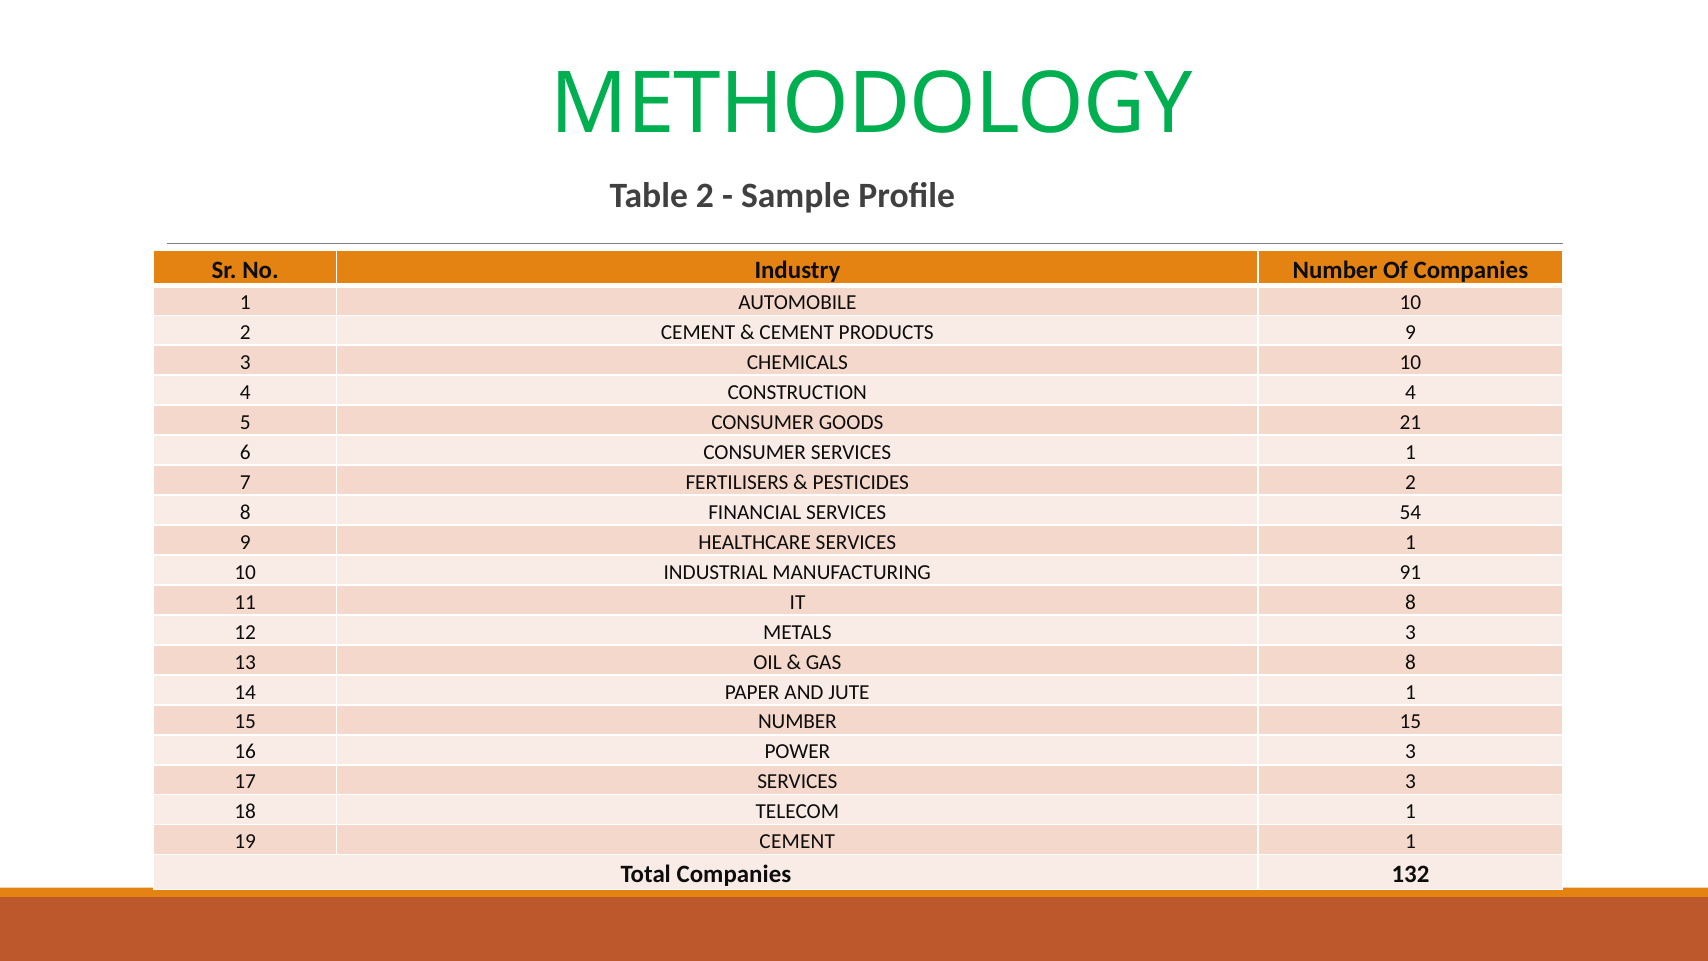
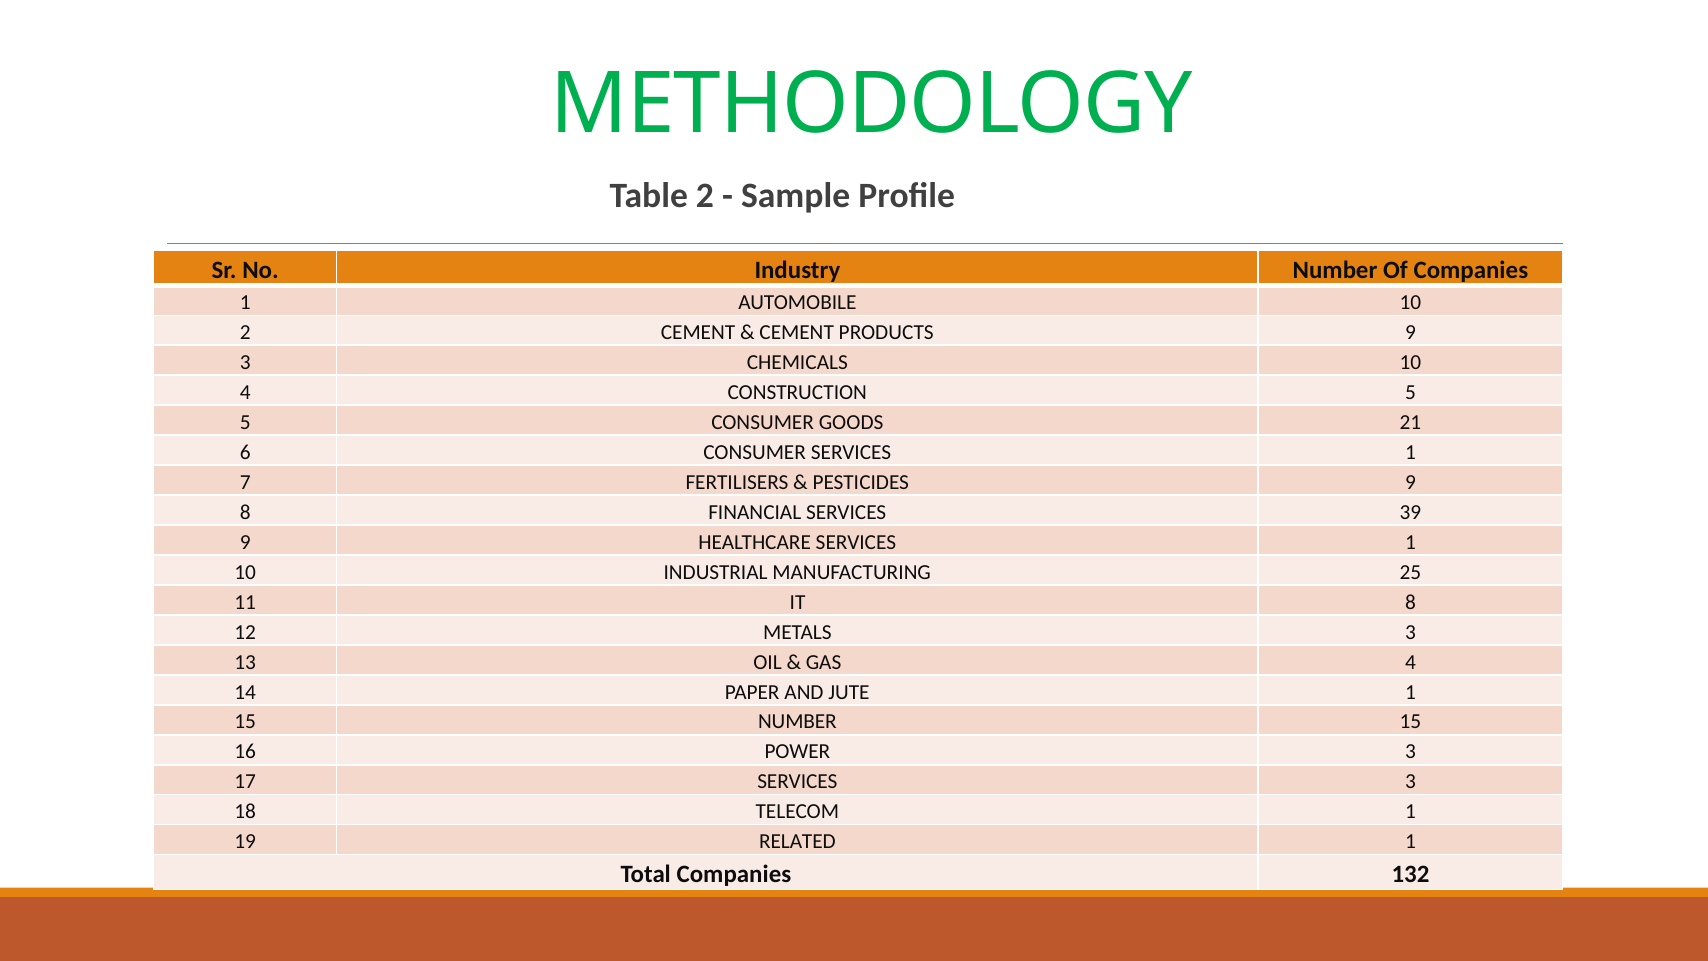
CONSTRUCTION 4: 4 -> 5 (1411, 392)
PESTICIDES 2: 2 -> 9 (1411, 482)
54: 54 -> 39 (1410, 512)
91: 91 -> 25 (1410, 572)
GAS 8: 8 -> 4 (1411, 662)
19 CEMENT: CEMENT -> RELATED (797, 842)
